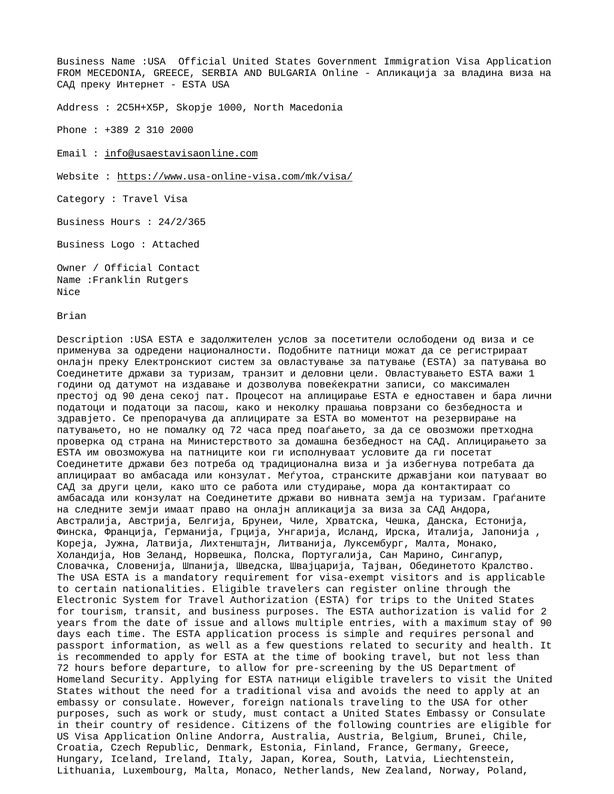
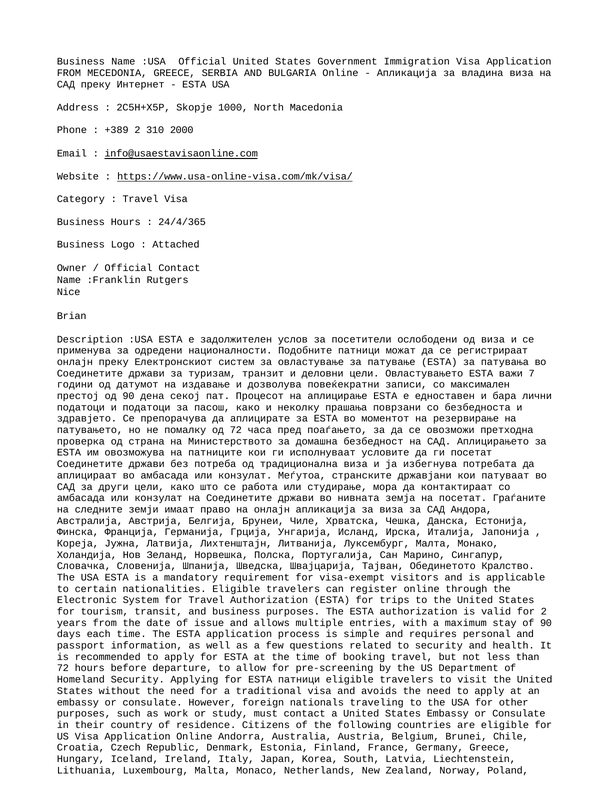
24/2/365: 24/2/365 -> 24/4/365 (182, 222)
1: 1 -> 7 (532, 374)
на туризам: туризам -> посетат (463, 498)
